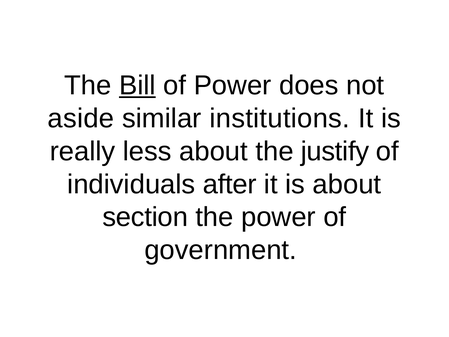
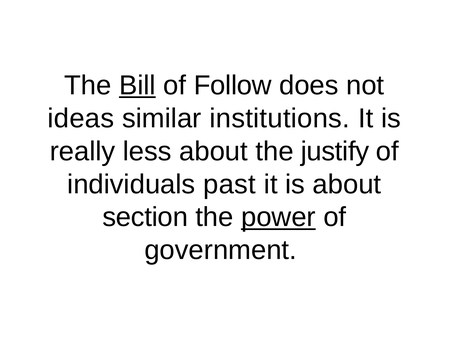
of Power: Power -> Follow (233, 85)
aside: aside -> ideas (81, 118)
after: after -> past (229, 184)
power underline: none -> present (278, 217)
